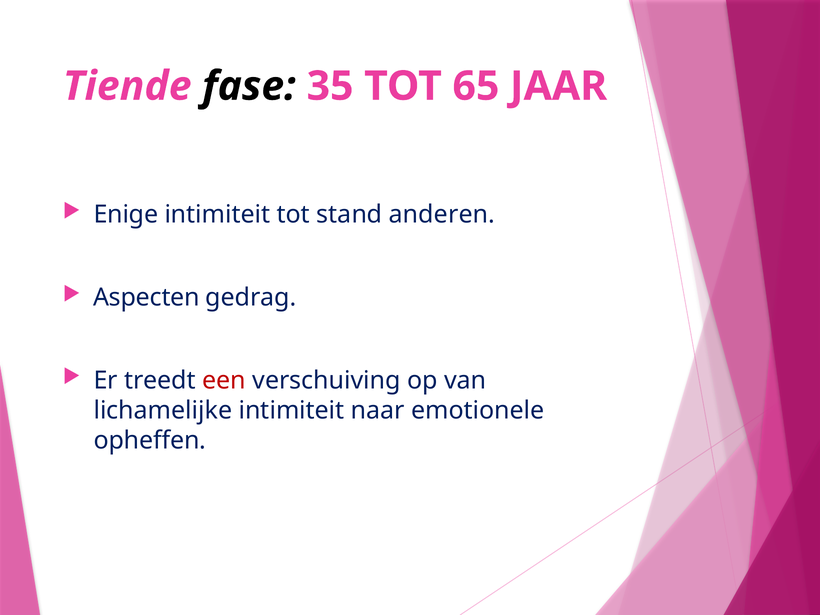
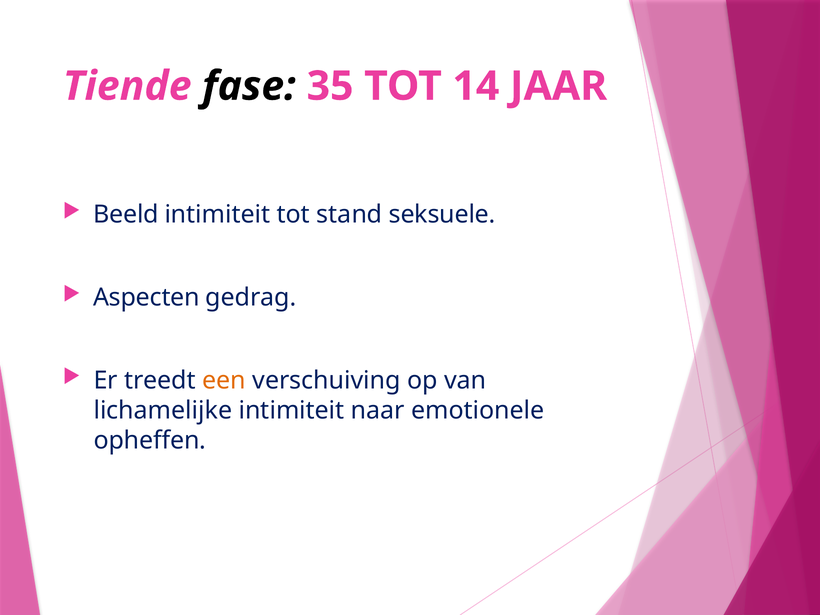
65: 65 -> 14 (476, 86)
Enige: Enige -> Beeld (126, 215)
anderen: anderen -> seksuele (442, 215)
een colour: red -> orange (224, 380)
